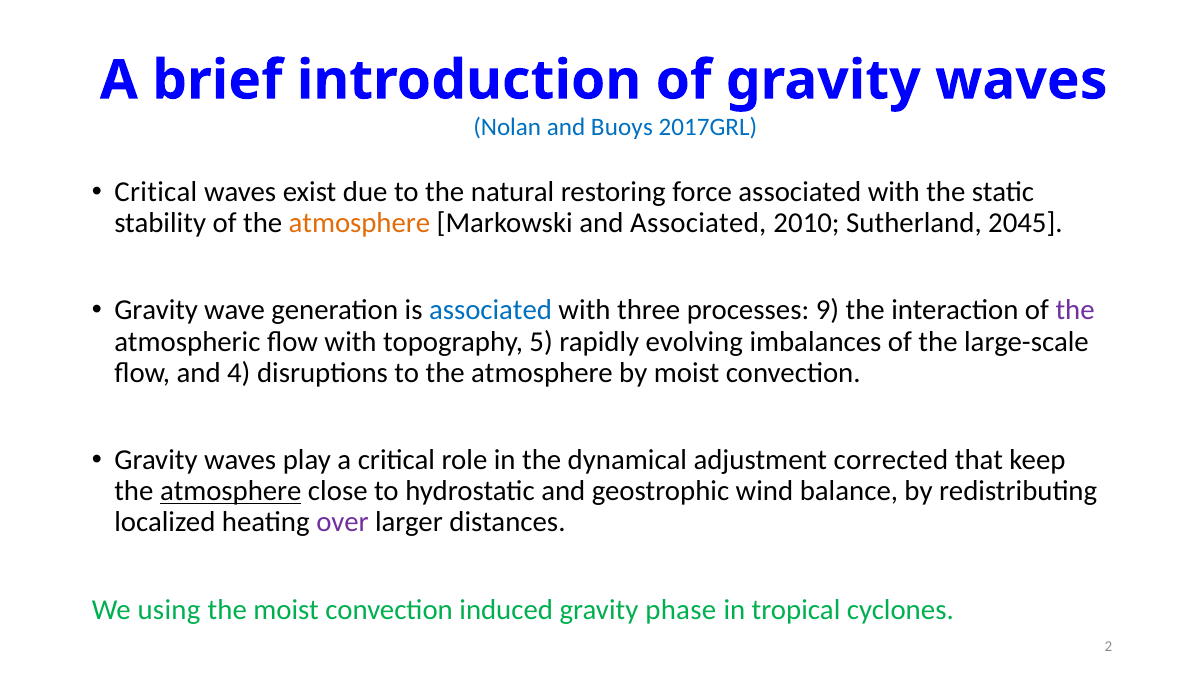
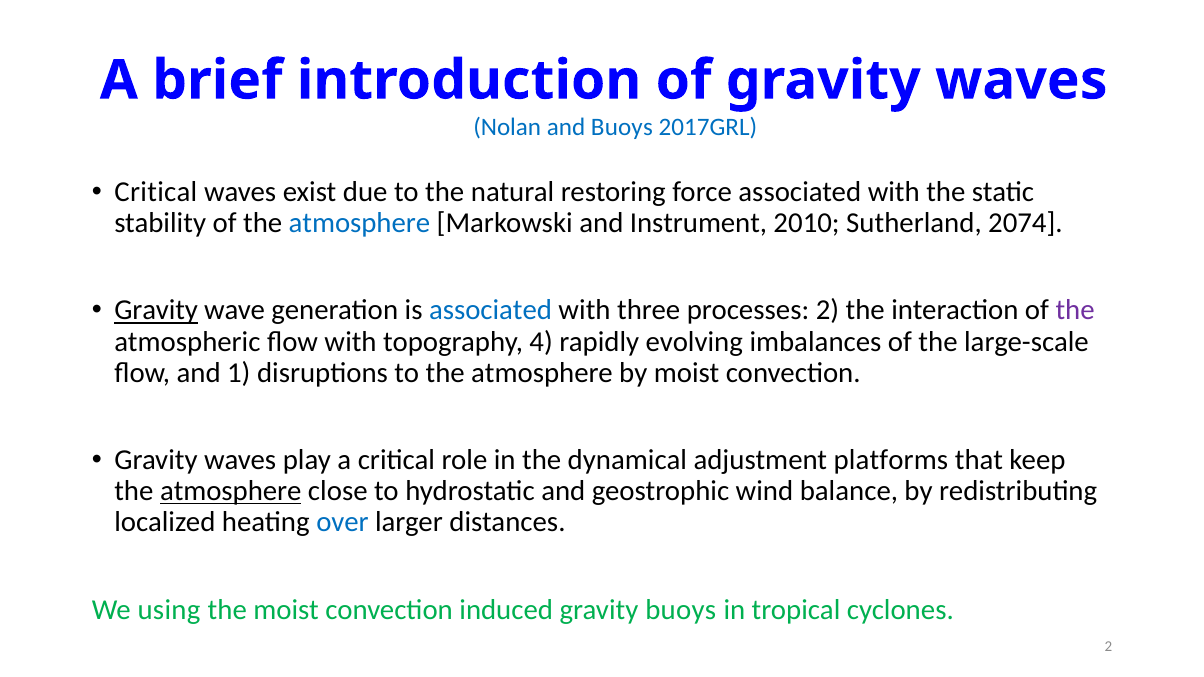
atmosphere colour: orange -> blue (359, 223)
and Associated: Associated -> Instrument (698, 223)
2045: 2045 -> 2074 (1025, 223)
Gravity underline: none -> present (156, 311)
processes 9: 9 -> 2 (827, 311)
5: 5 -> 4 (541, 342)
4: 4 -> 1 (239, 373)
corrected: corrected -> platforms (891, 460)
over colour: purple -> blue (342, 522)
gravity phase: phase -> buoys (681, 610)
